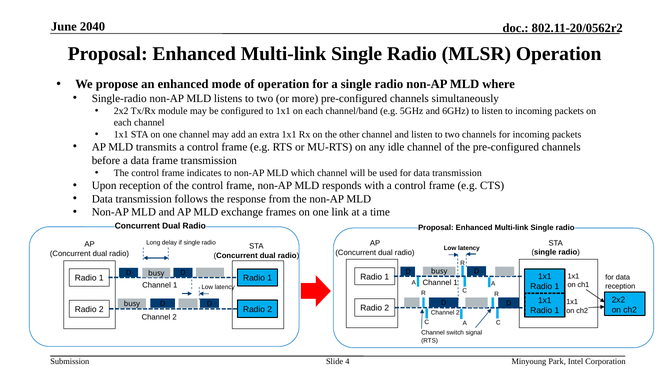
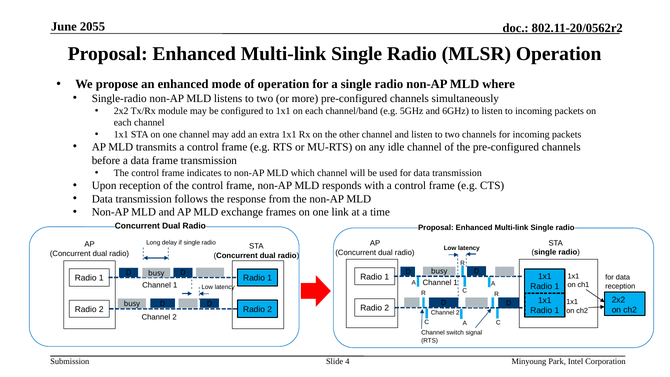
2040: 2040 -> 2055 (92, 27)
